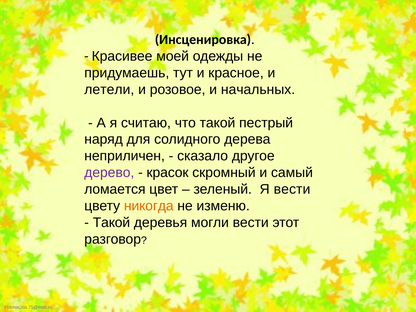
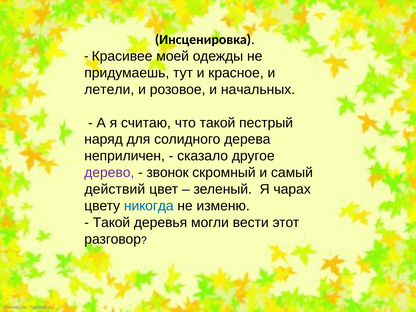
красок: красок -> звонок (168, 173)
ломается: ломается -> действий (115, 189)
Я вести: вести -> чарах (292, 189)
никогда colour: orange -> blue (149, 206)
